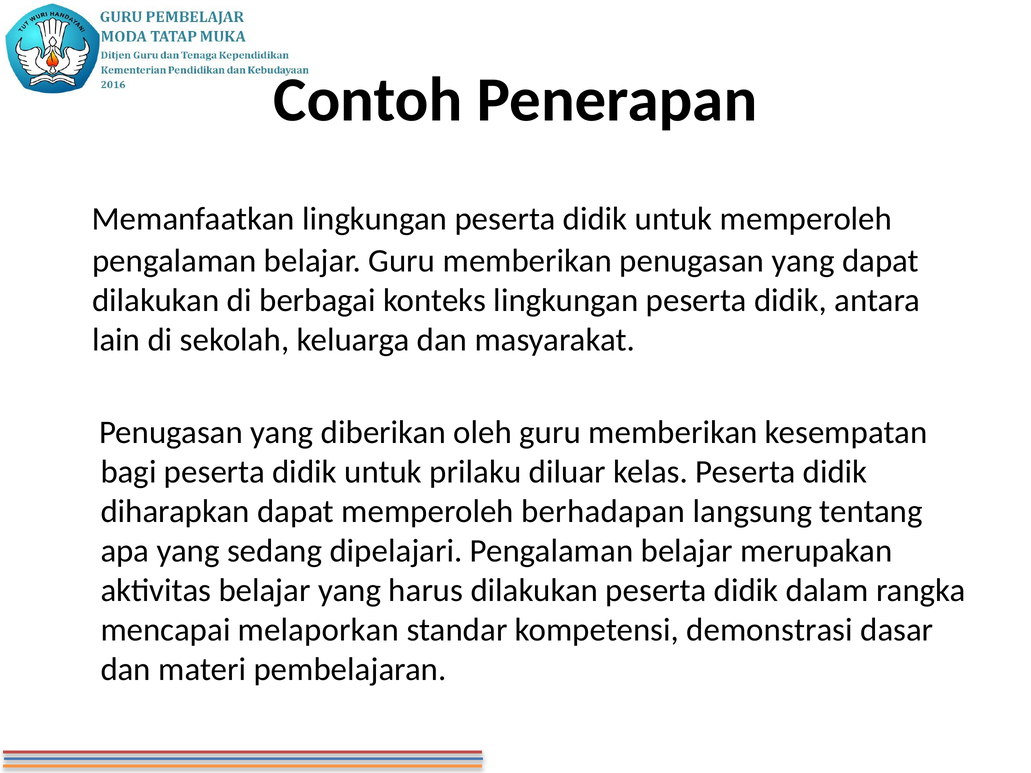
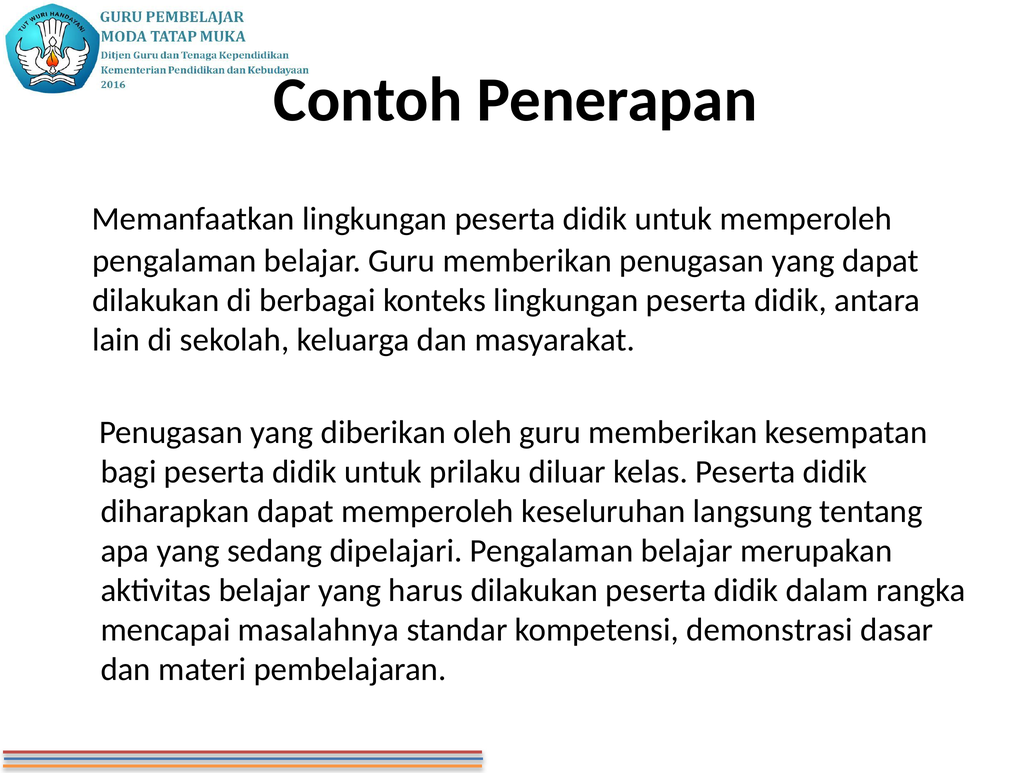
berhadapan: berhadapan -> keseluruhan (603, 512)
melaporkan: melaporkan -> masalahnya (318, 630)
